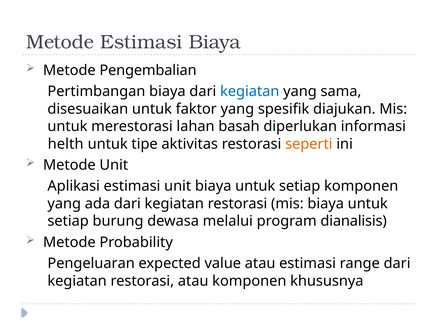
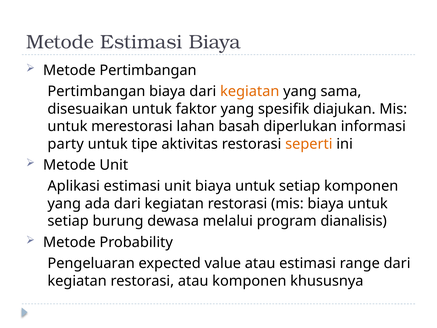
Metode Pengembalian: Pengembalian -> Pertimbangan (148, 70)
kegiatan colour: blue -> orange (250, 91)
helth: helth -> party (66, 144)
